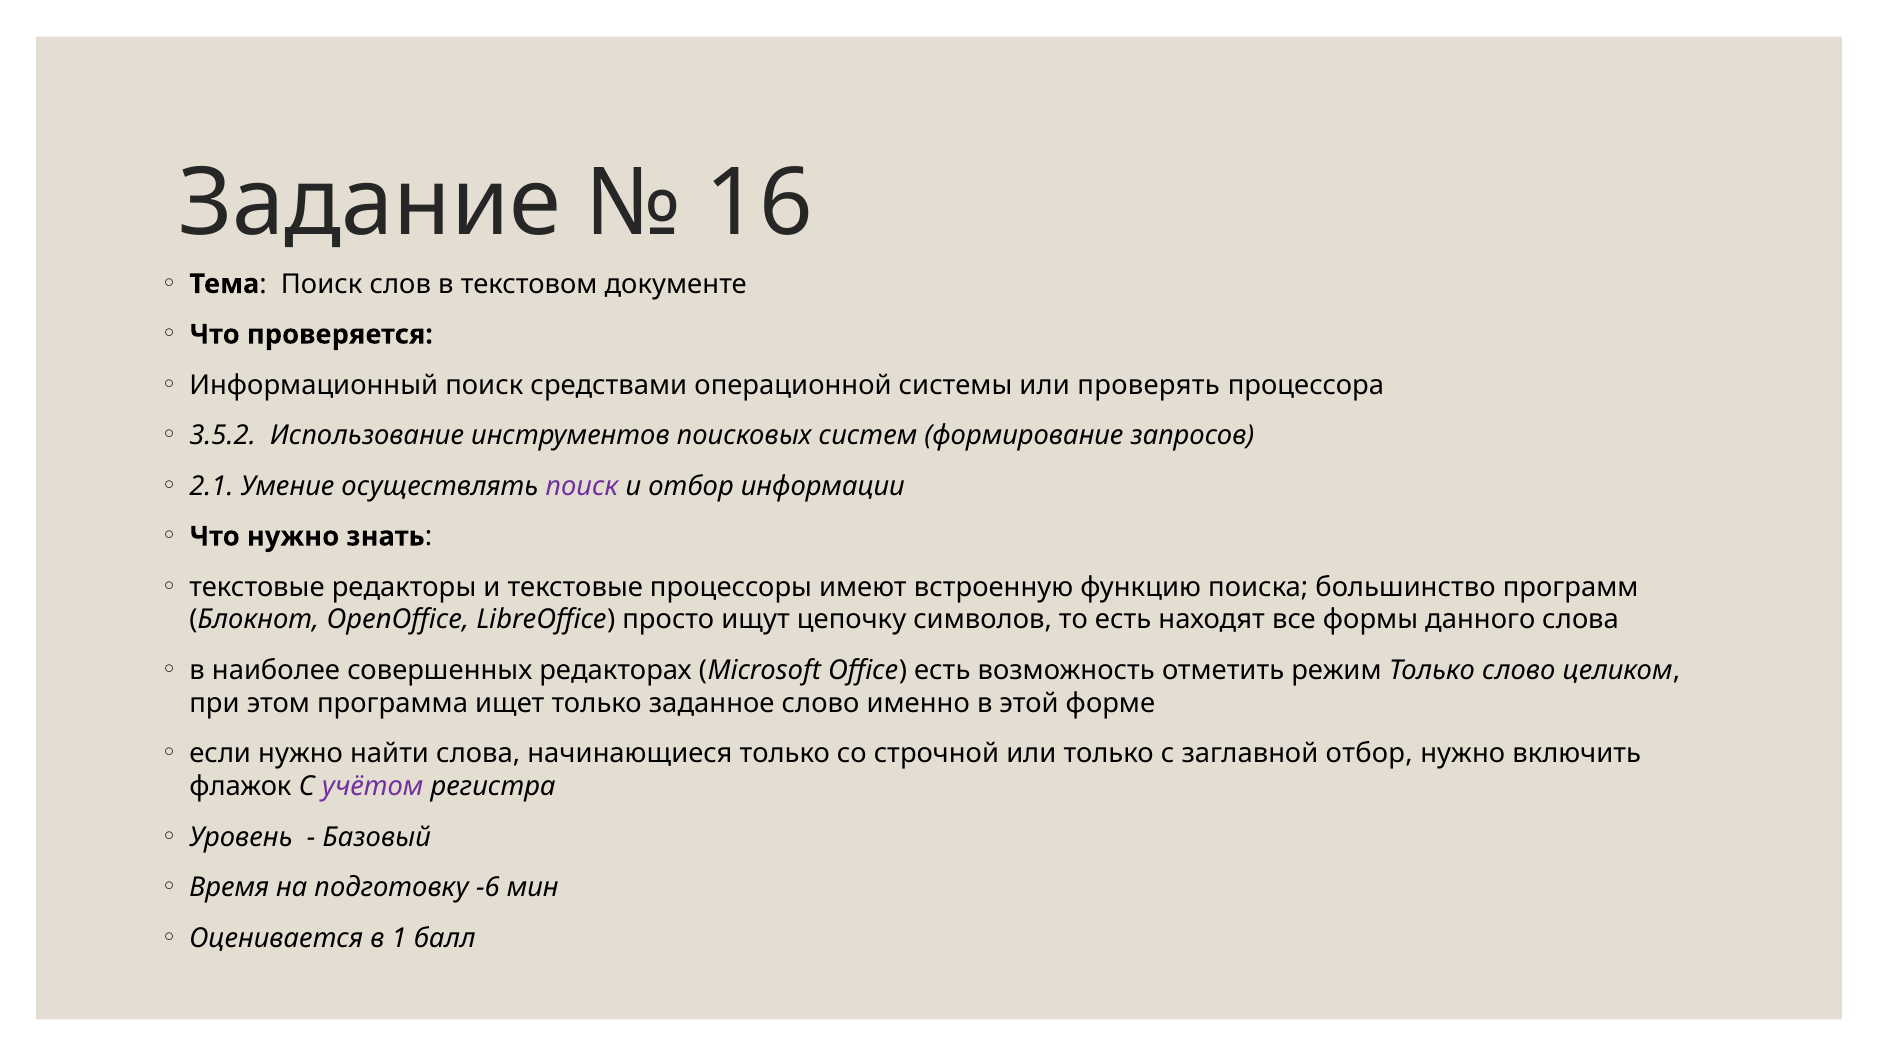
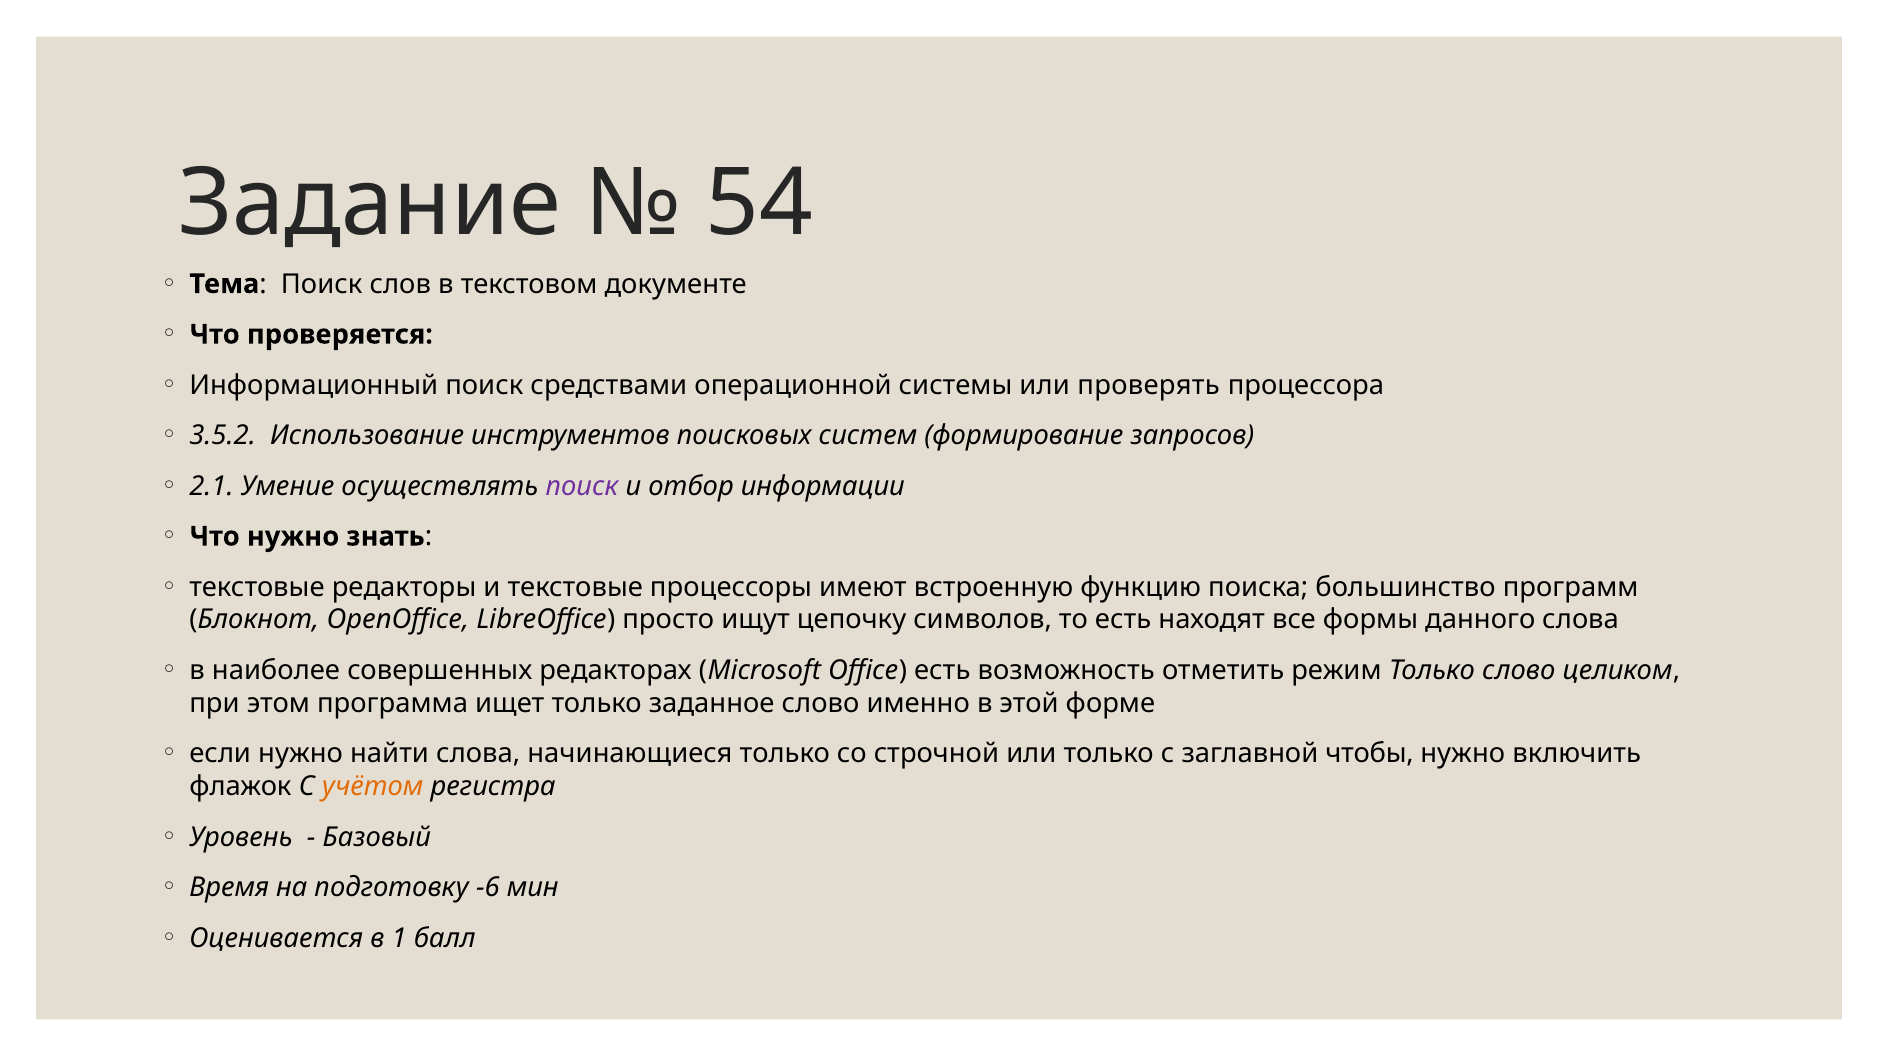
16: 16 -> 54 (759, 204)
заглавной отбор: отбор -> чтобы (1370, 754)
учётом colour: purple -> orange (373, 787)
